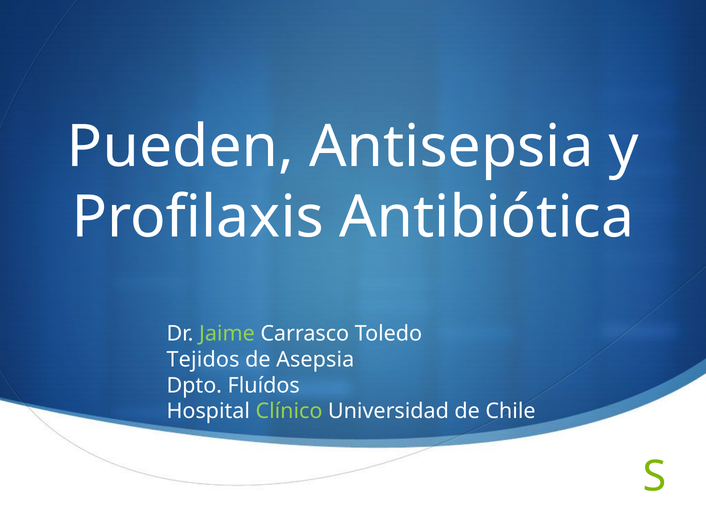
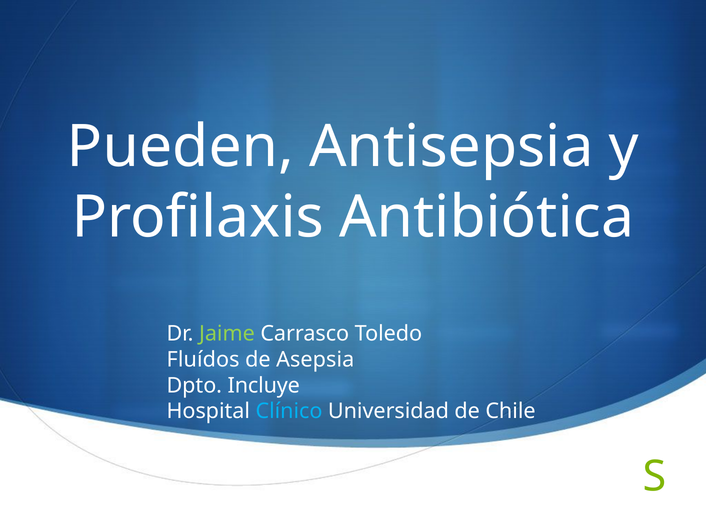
Tejidos: Tejidos -> Fluídos (203, 360)
Fluídos: Fluídos -> Incluye (264, 386)
Clínico colour: light green -> light blue (289, 412)
